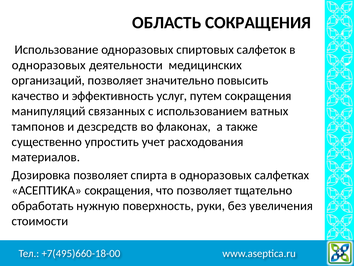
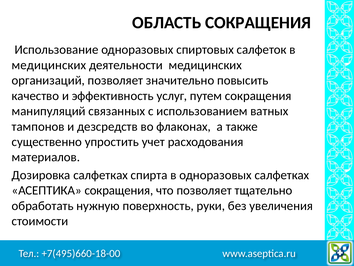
одноразовых: одноразовых -> медицинских (49, 65)
Дозировка позволяет: позволяет -> салфетках (101, 175)
